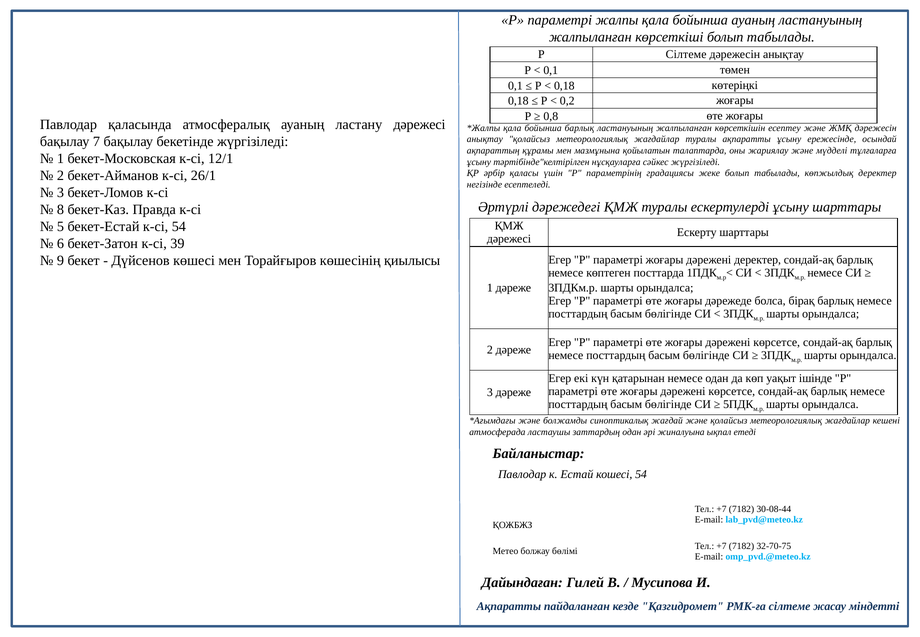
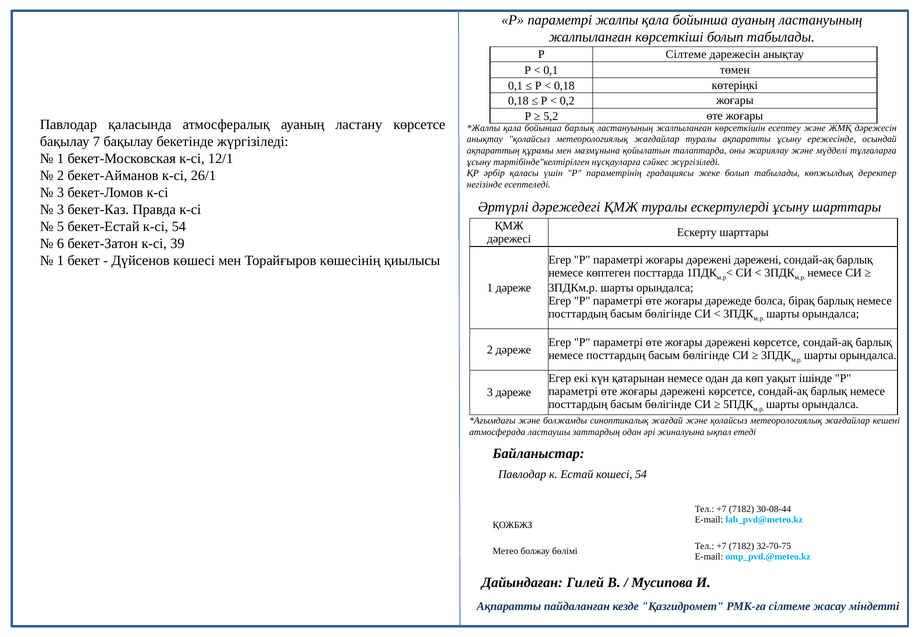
0,8: 0,8 -> 5,2 (551, 116)
ластану дәрежесі: дәрежесі -> көрсетсе (419, 125)
8: 8 -> 3 (60, 210)
9: 9 -> 1 (60, 261)
дәрежені деректер: деректер -> дәрежені (758, 260)
